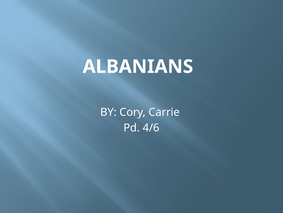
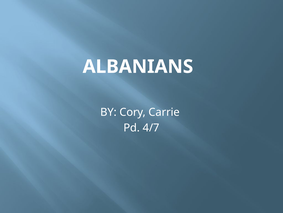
4/6: 4/6 -> 4/7 (151, 127)
